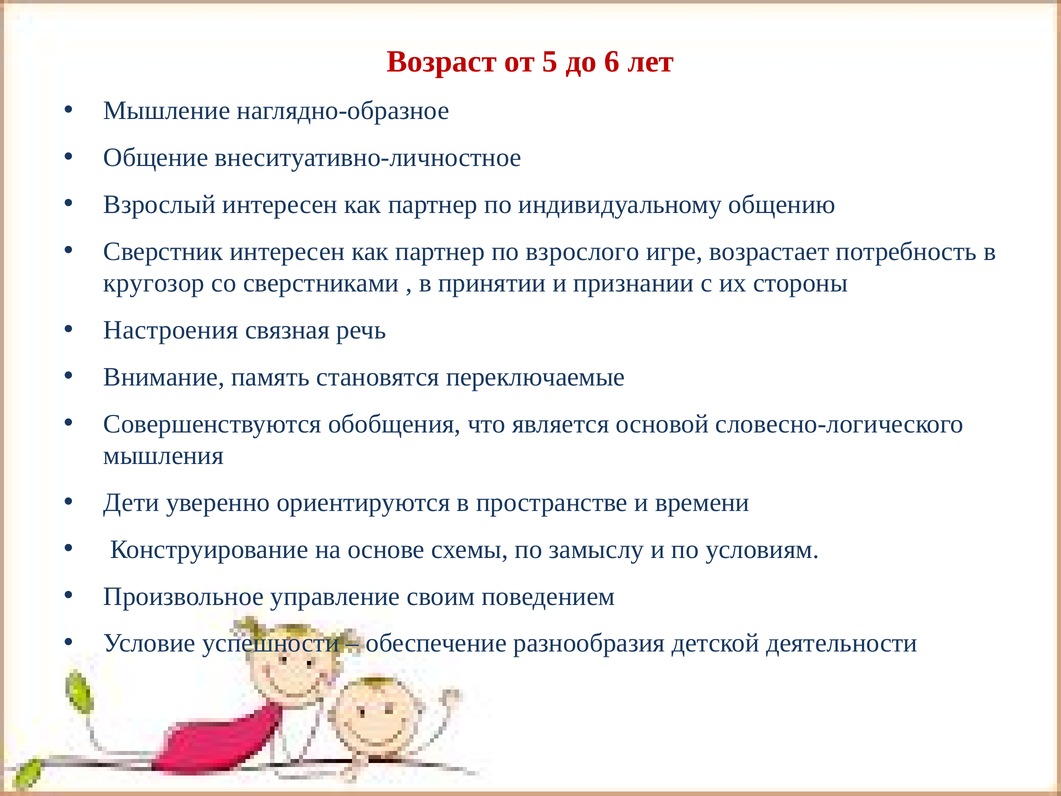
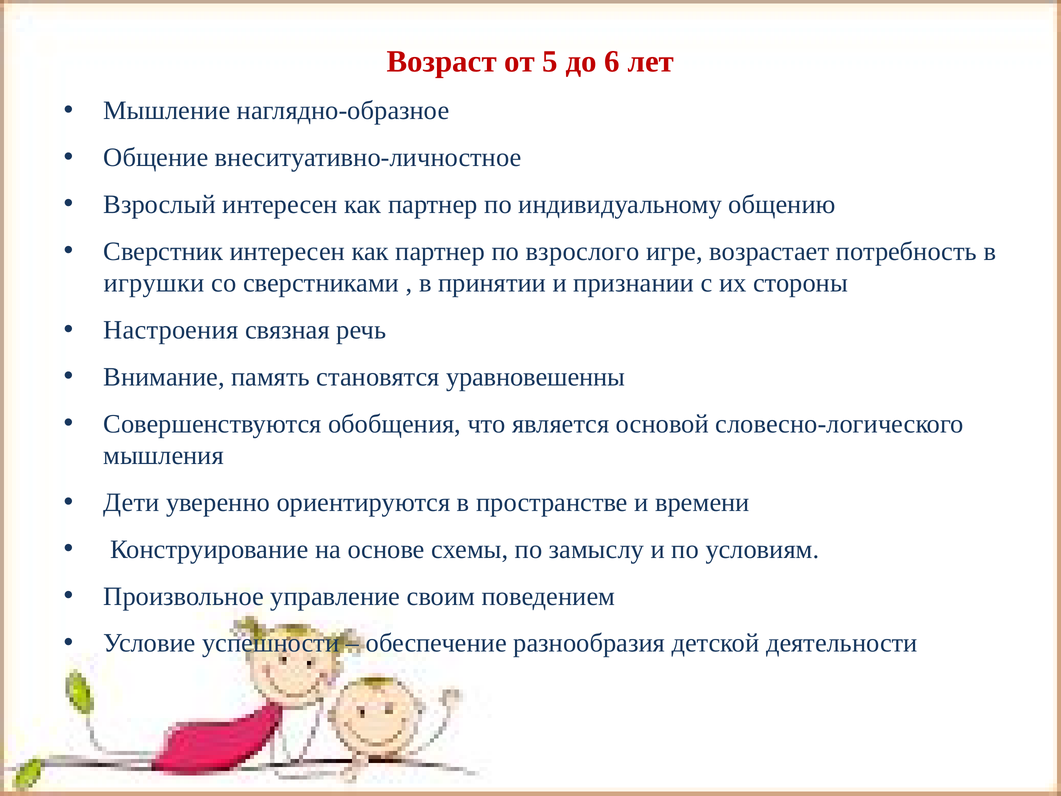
кругозор: кругозор -> игрушки (154, 283)
переключаемые: переключаемые -> уравновешенны (536, 377)
